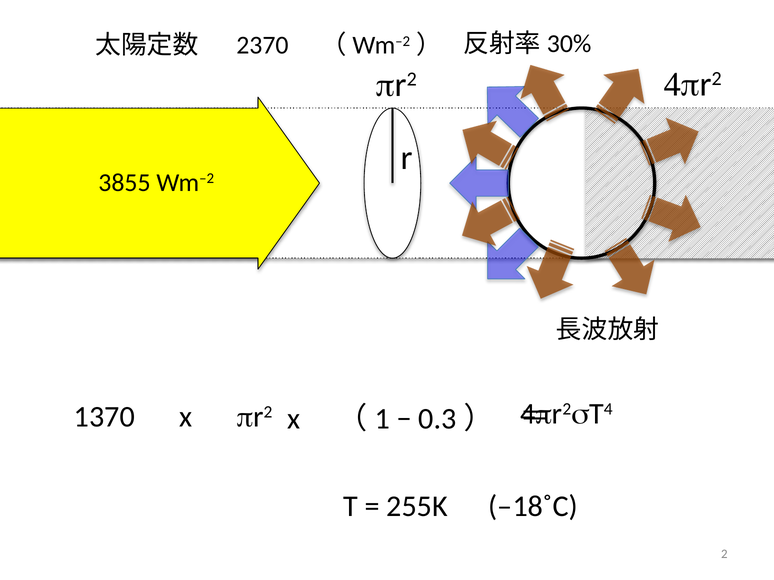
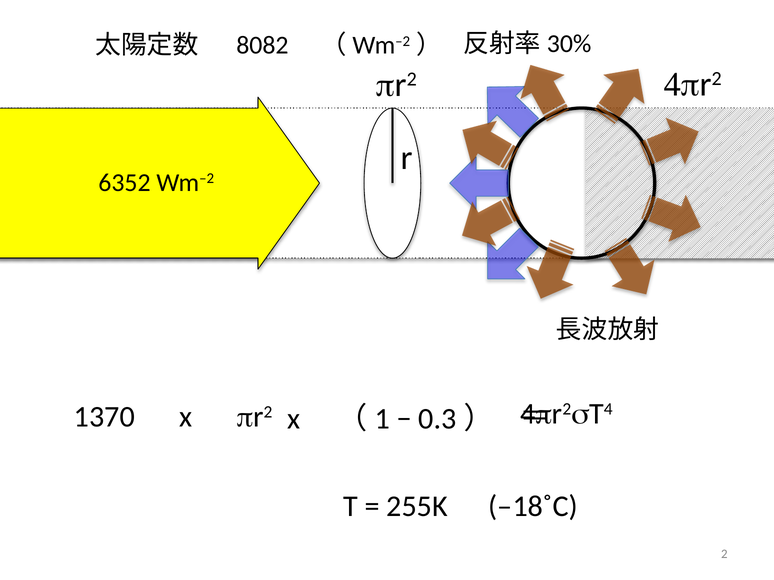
2370: 2370 -> 8082 (262, 45)
3855: 3855 -> 6352 (124, 183)
